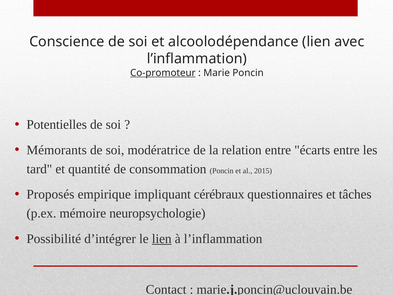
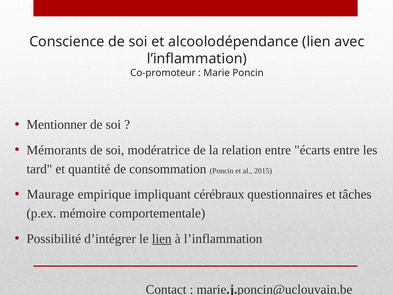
Co-promoteur underline: present -> none (163, 73)
Potentielles: Potentielles -> Mentionner (57, 125)
Proposés: Proposés -> Maurage (50, 194)
neuropsychologie: neuropsychologie -> comportementale (157, 213)
